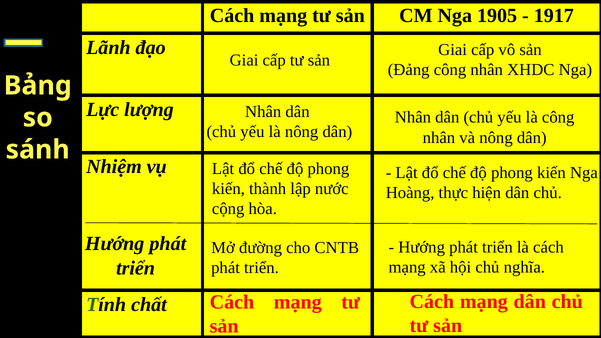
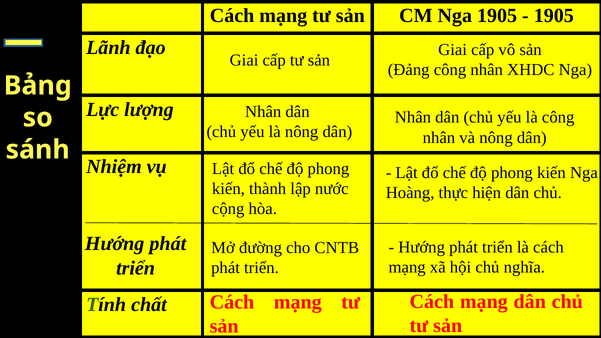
1917: 1917 -> 1905 (554, 16)
